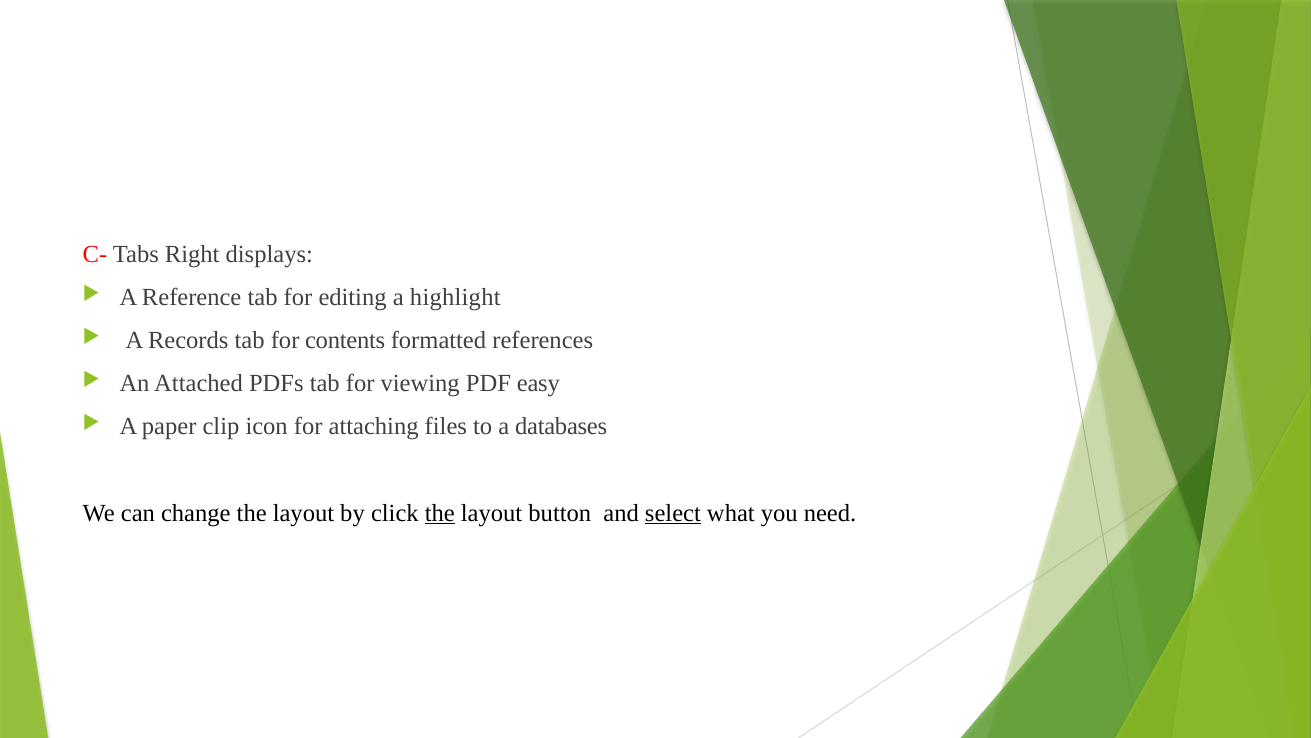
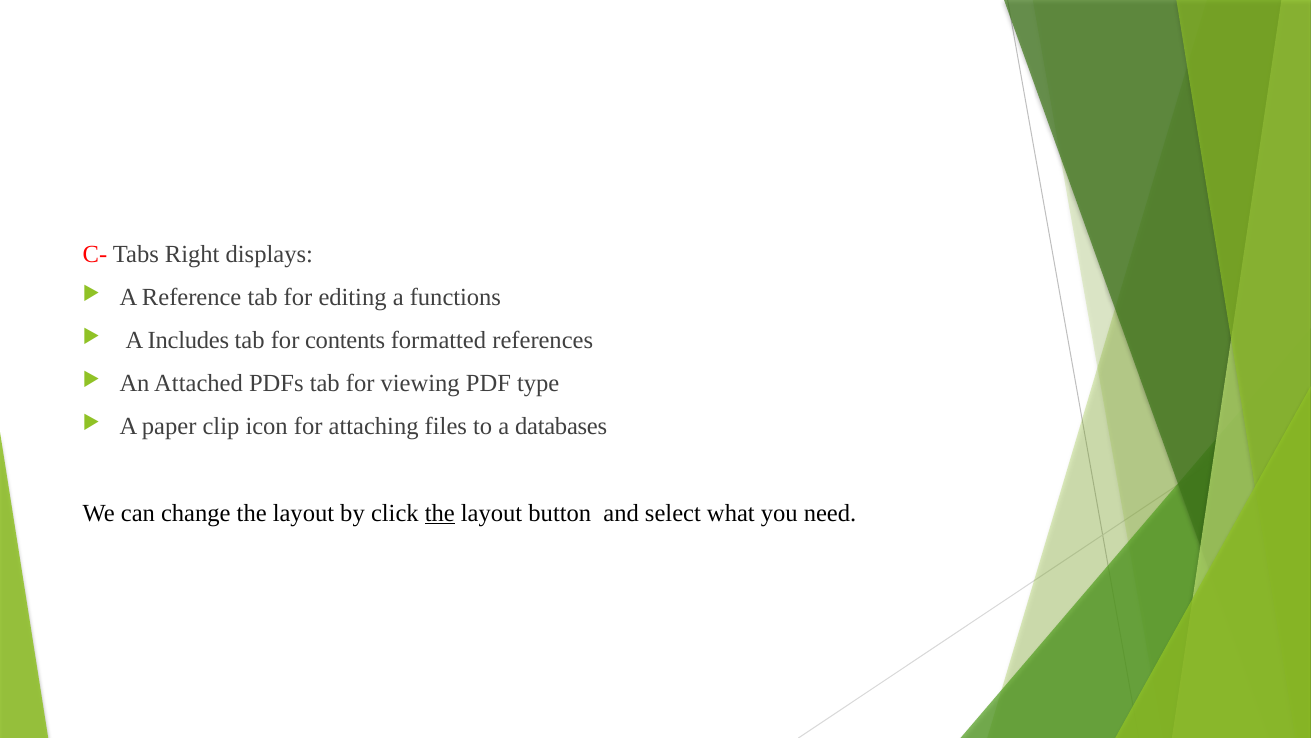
highlight: highlight -> functions (455, 297)
Records: Records -> Includes (188, 340)
easy: easy -> type (538, 383)
select underline: present -> none (673, 513)
